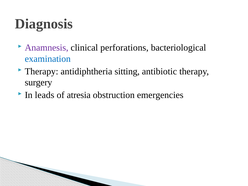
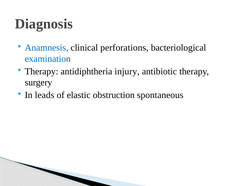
Anamnesis colour: purple -> blue (47, 48)
sitting: sitting -> injury (127, 71)
atresia: atresia -> elastic (79, 95)
emergencies: emergencies -> spontaneous (160, 95)
